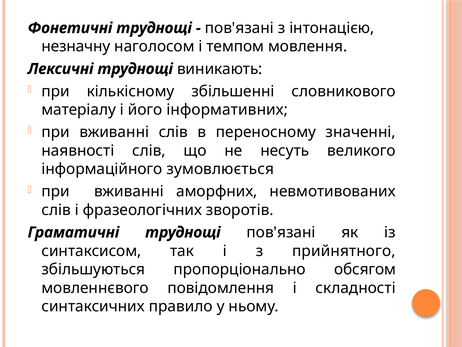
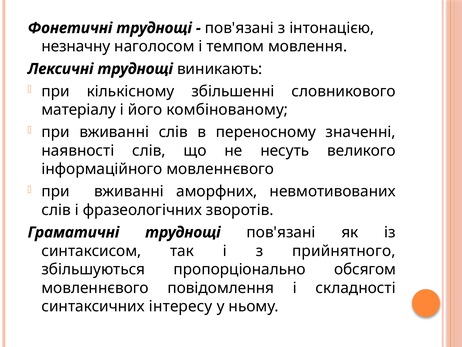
інформативних: інформативних -> комбінованому (227, 110)
інформаційного зумовлюється: зумовлюється -> мовленнєвого (220, 169)
правило: правило -> інтересу (181, 306)
